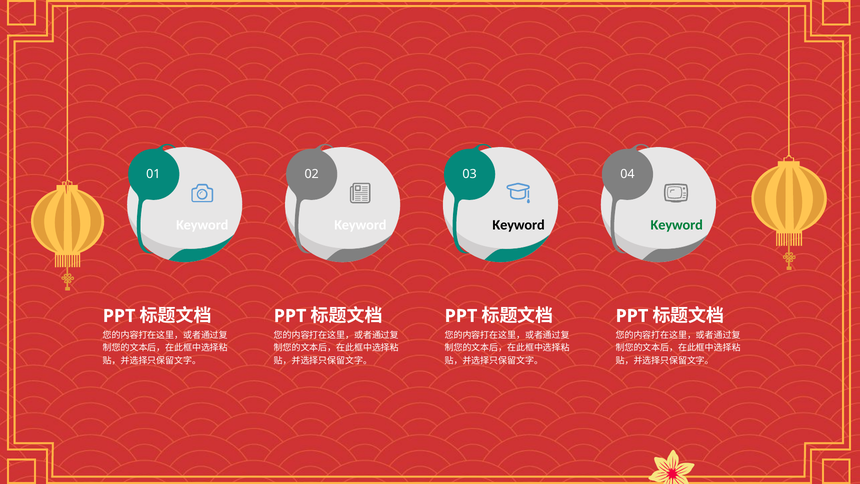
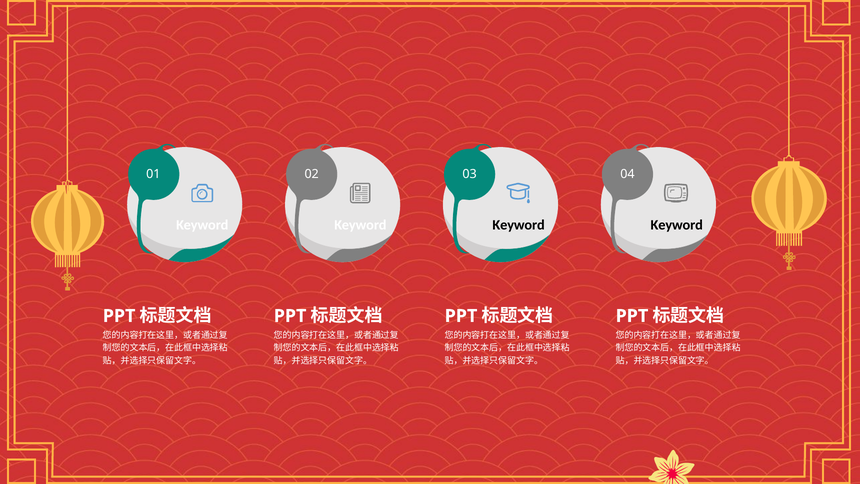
Keyword colour: green -> black (677, 225)
